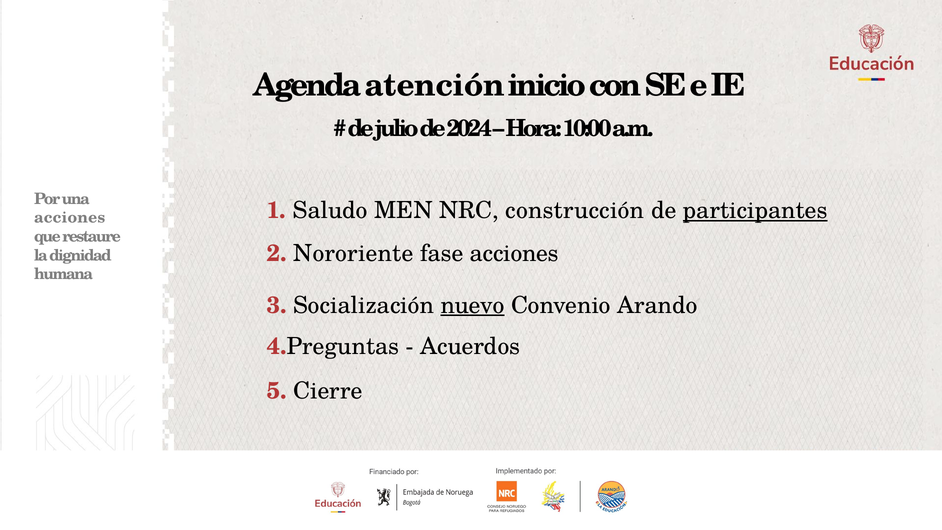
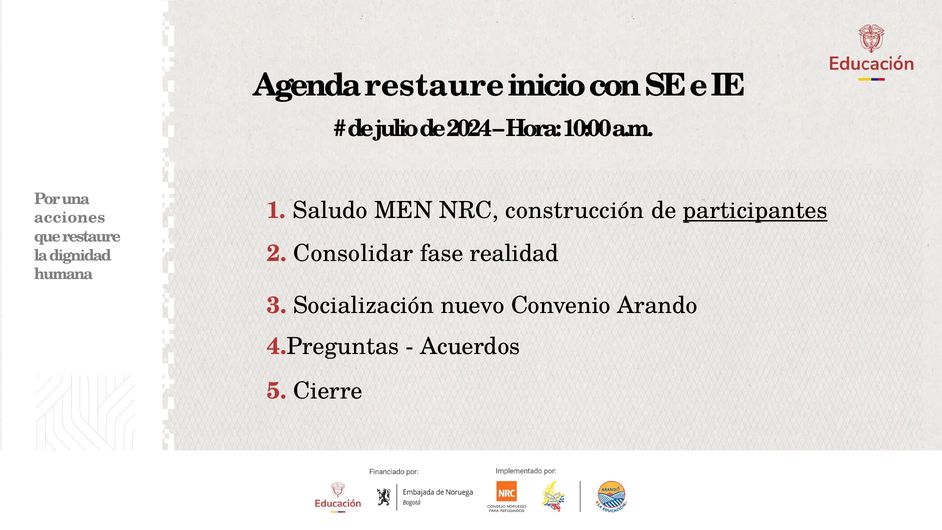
Agenda atención: atención -> restaure (434, 86)
Nororiente: Nororiente -> Consolidar (353, 254)
fase acciones: acciones -> realidad (514, 254)
nuevo underline: present -> none (473, 305)
